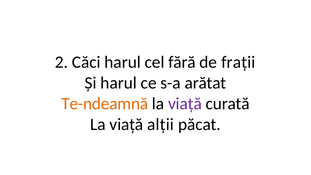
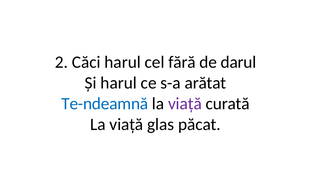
frații: frații -> darul (238, 62)
Te-ndeamnă colour: orange -> blue (105, 104)
alții: alții -> glas (161, 124)
